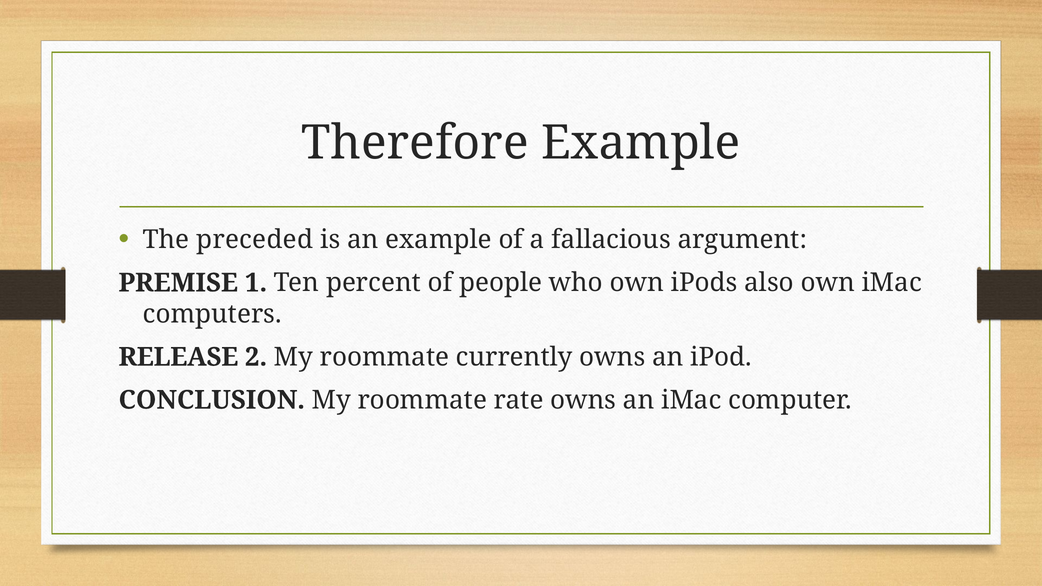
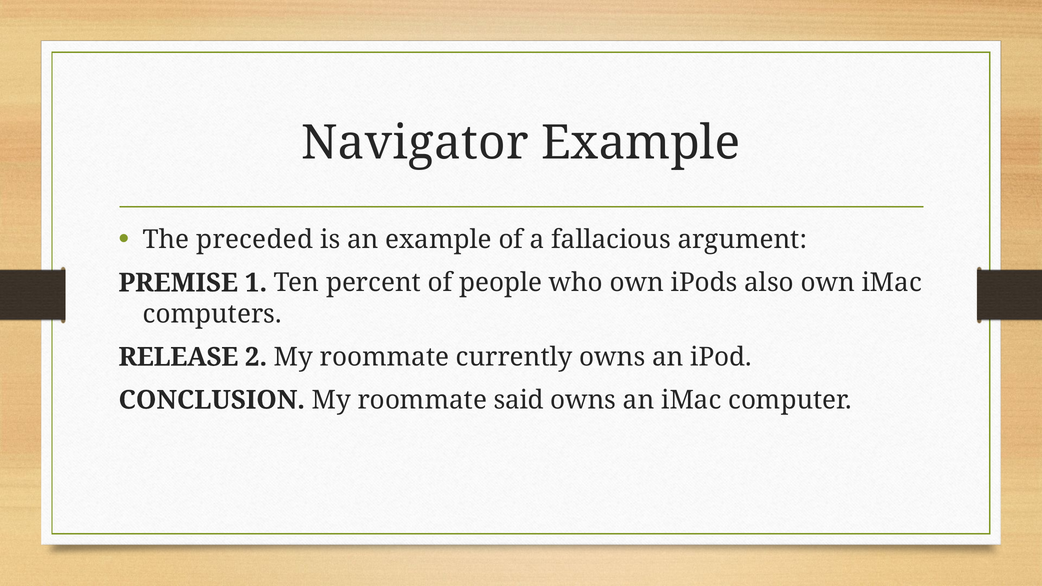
Therefore: Therefore -> Navigator (415, 143)
rate: rate -> said (519, 400)
